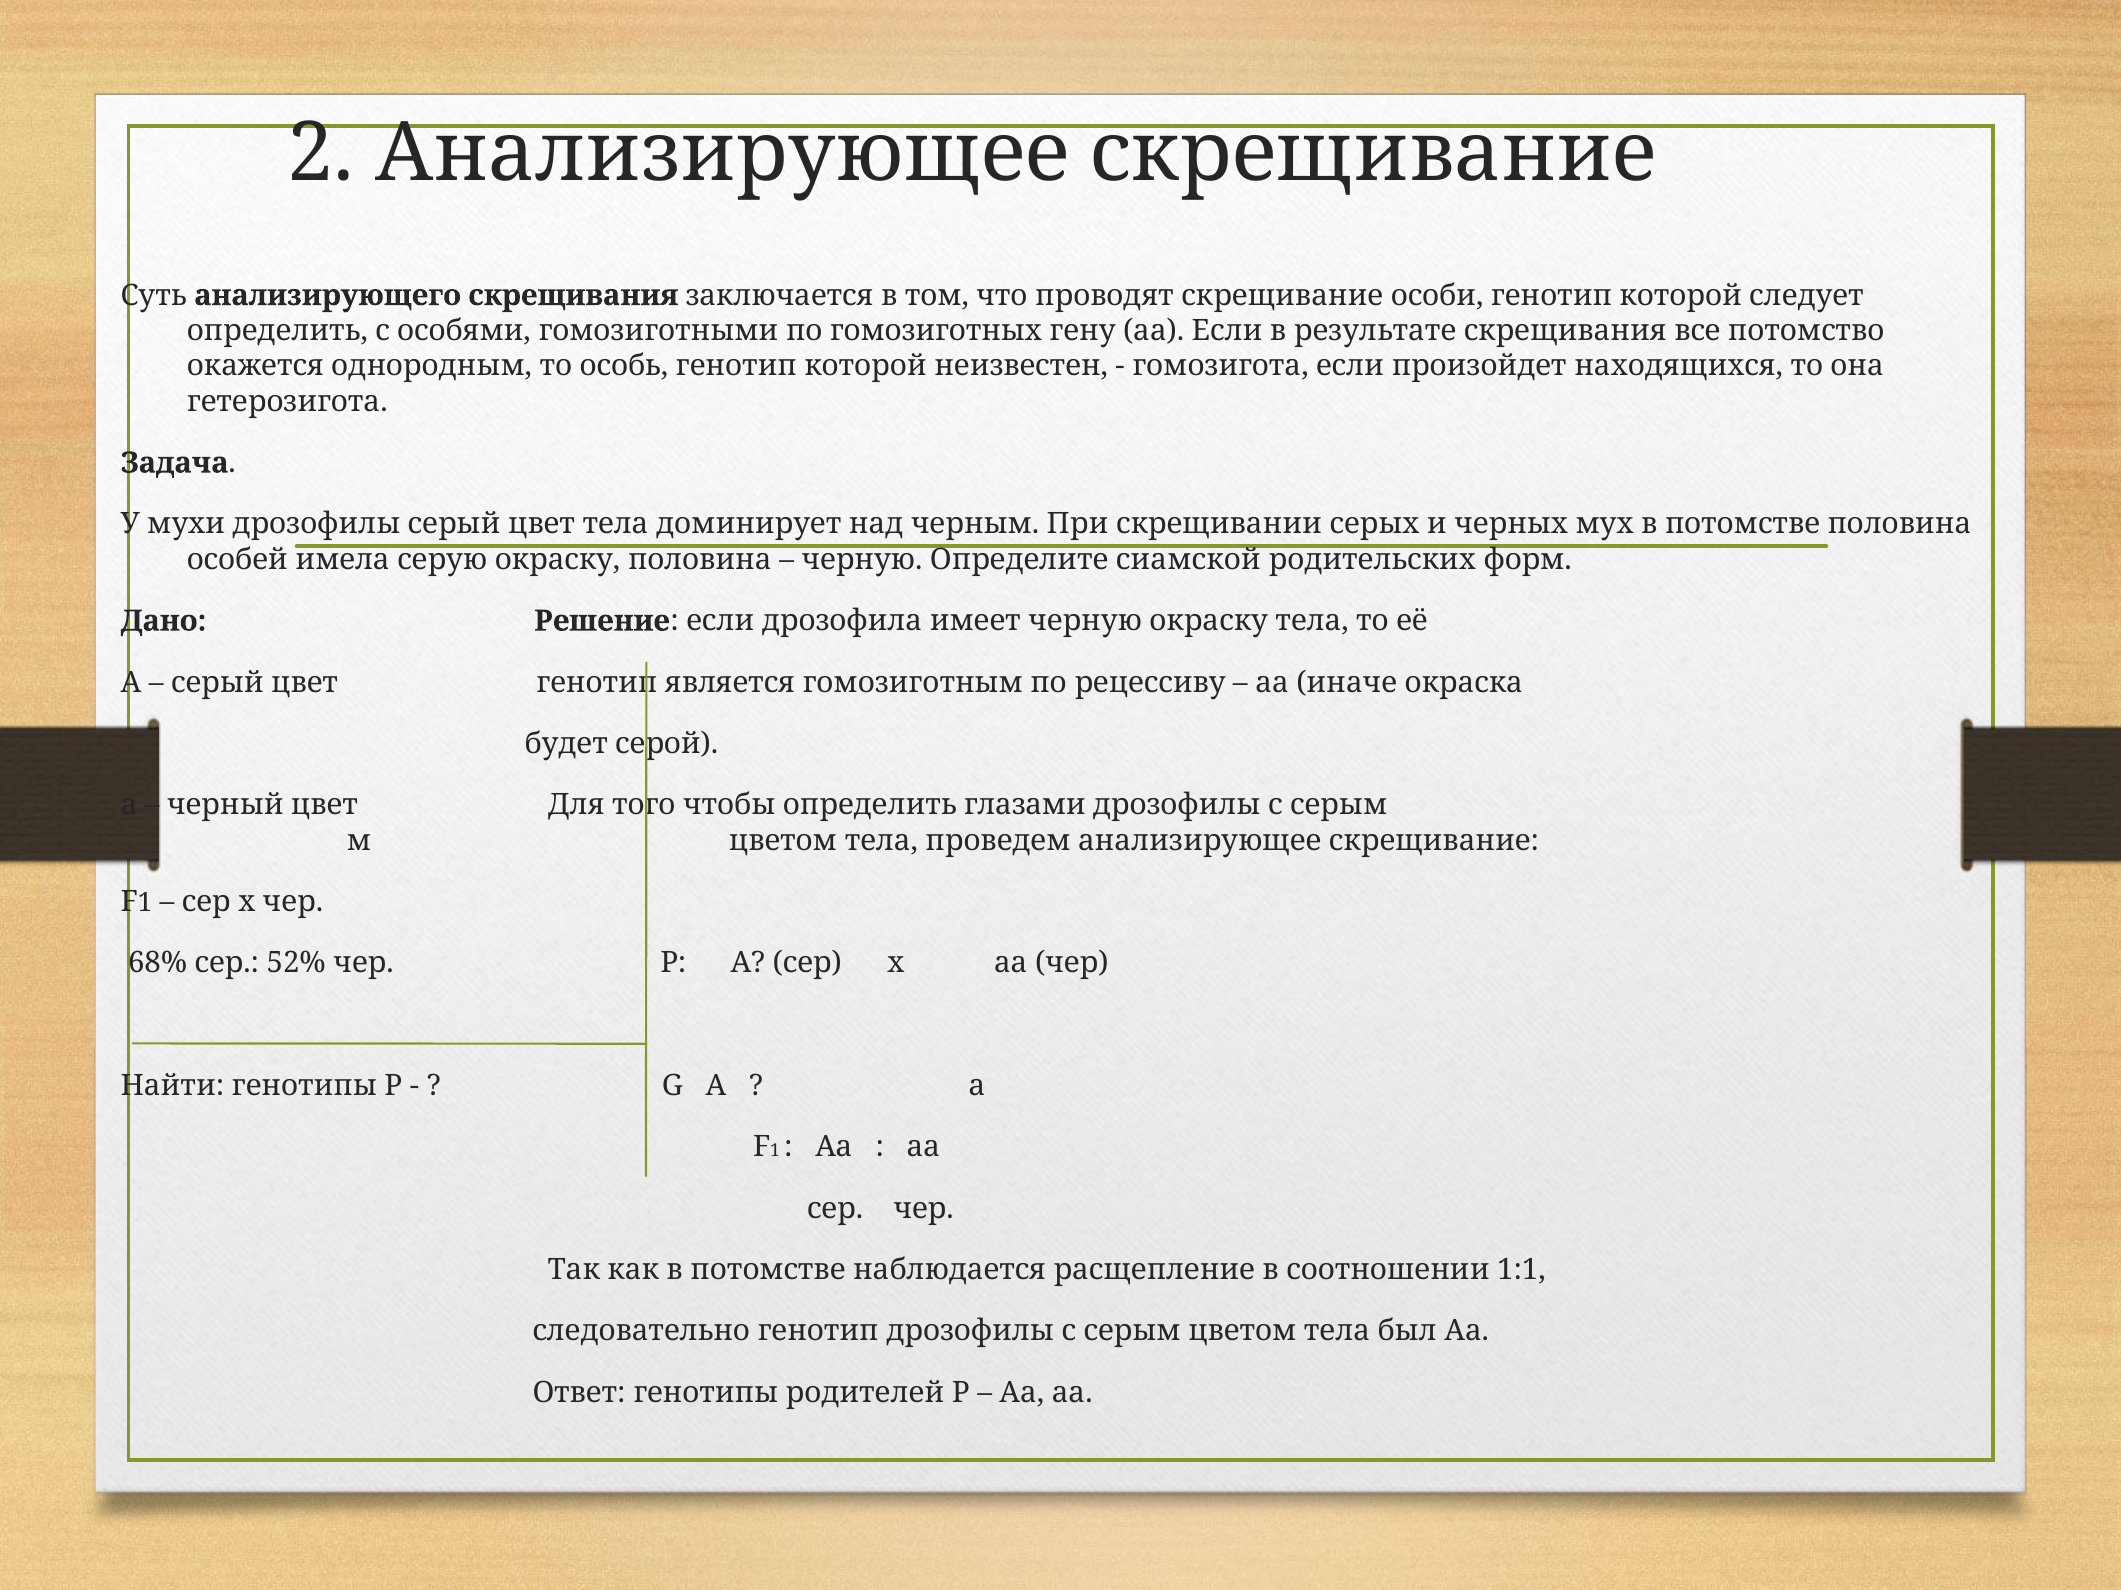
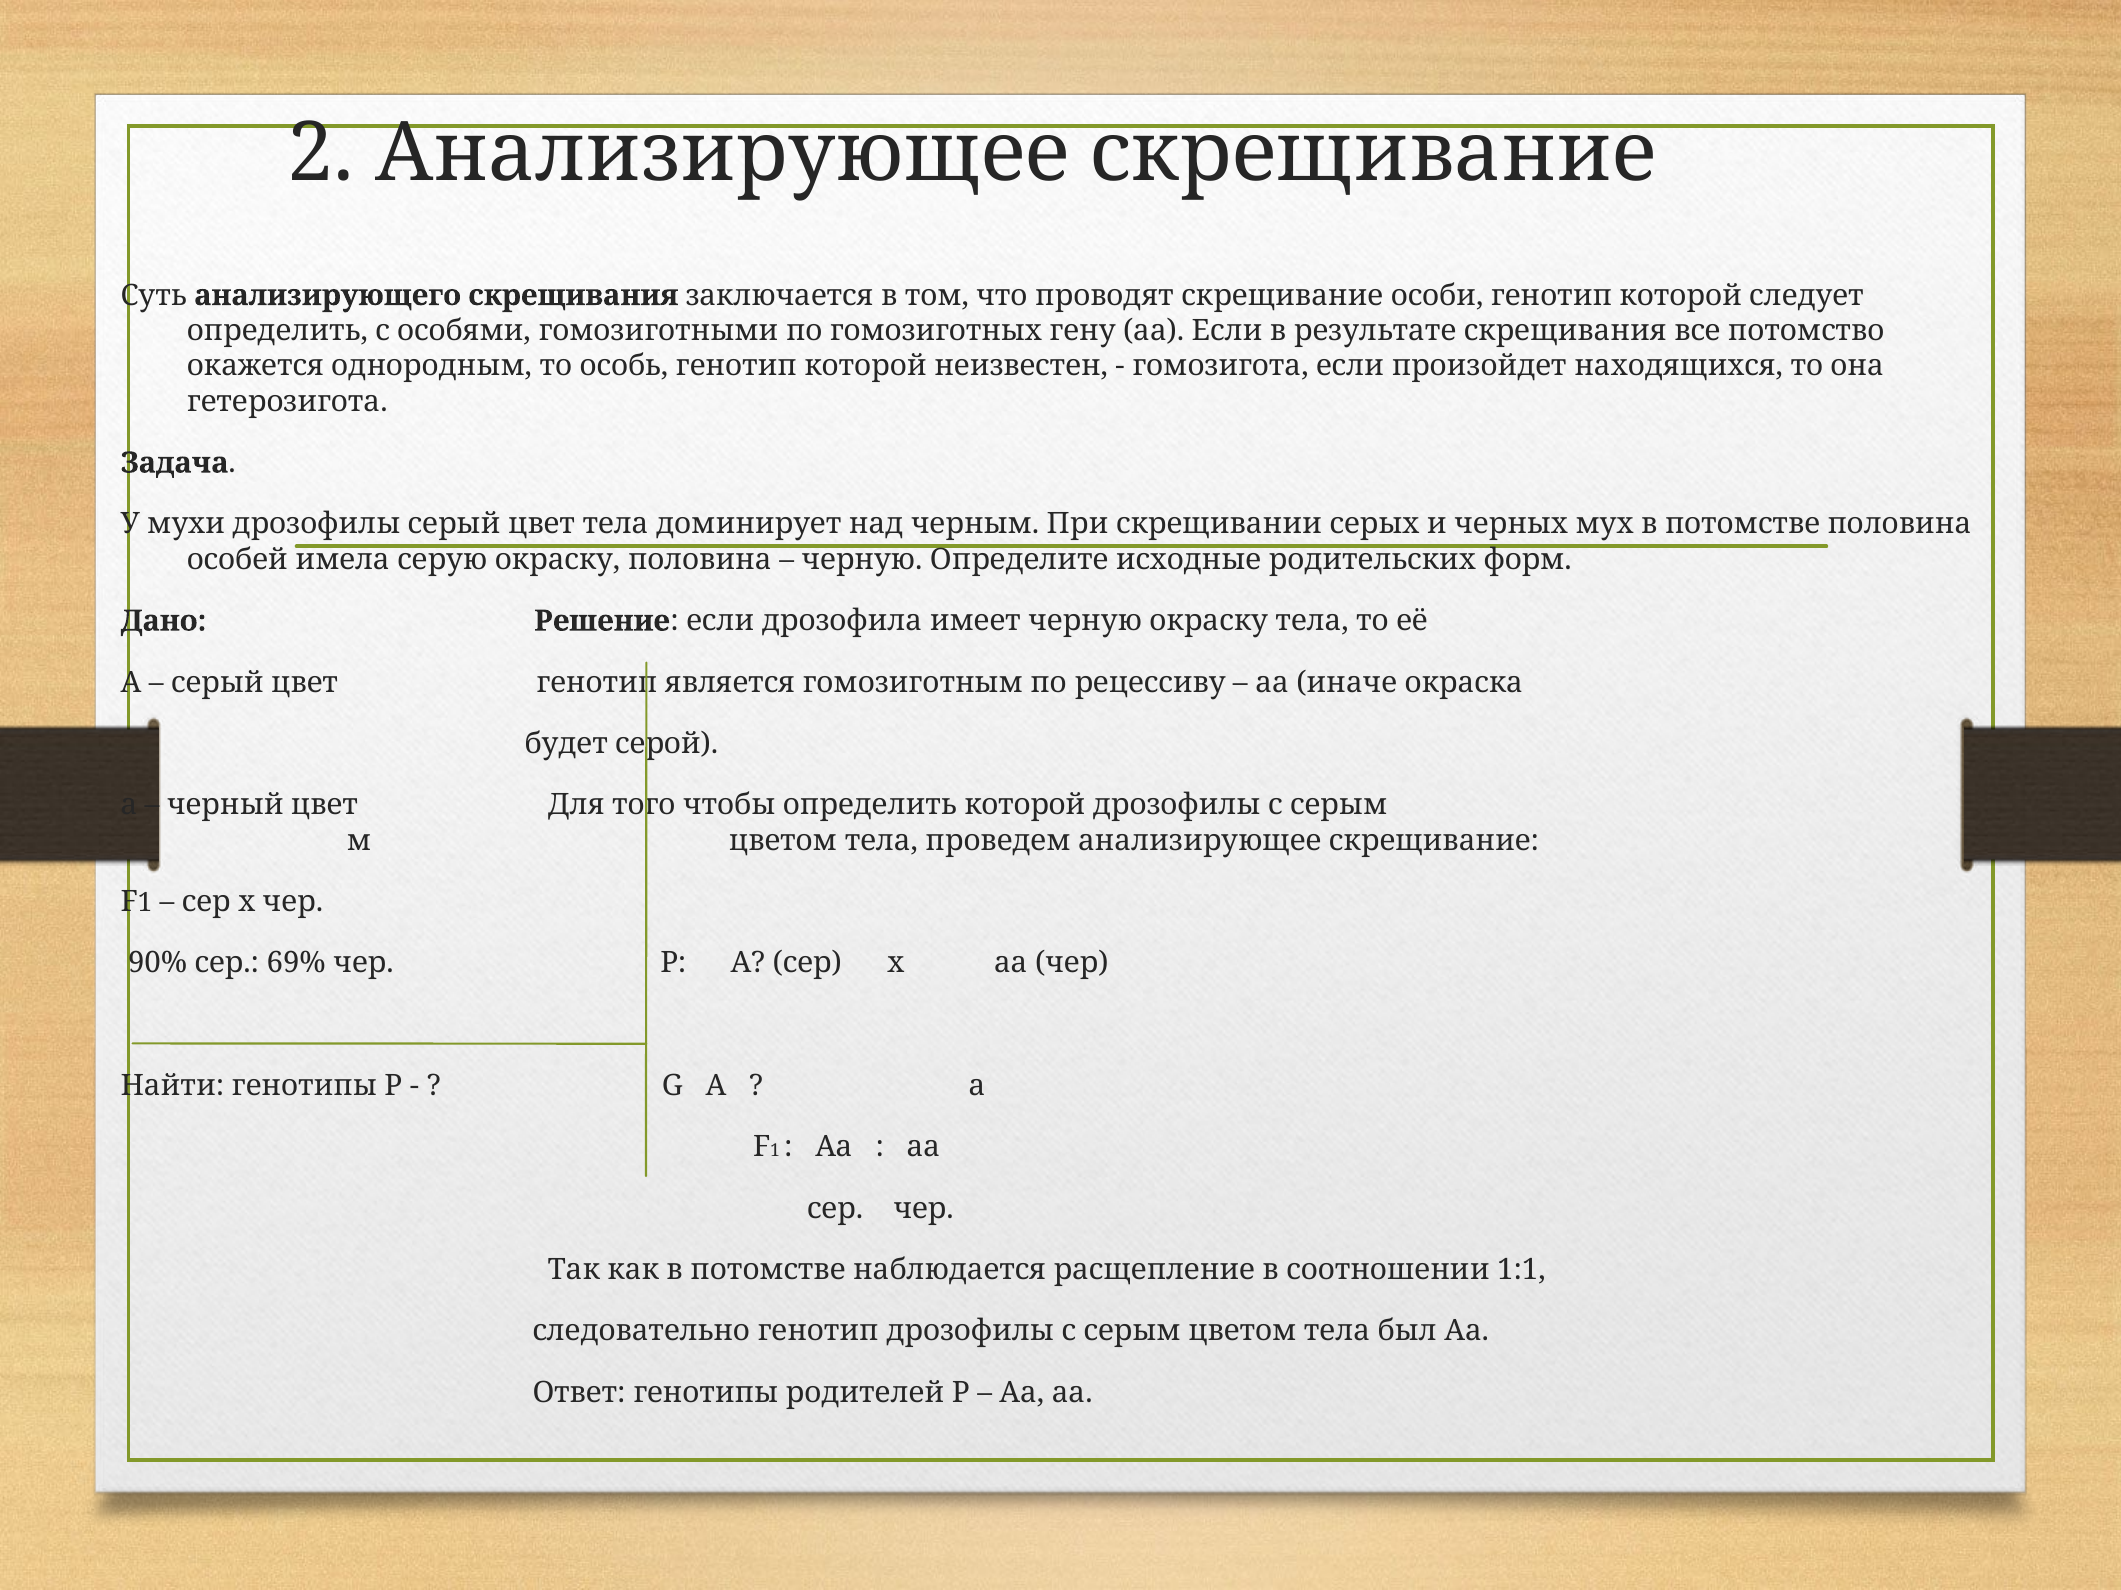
сиамской: сиамской -> исходные (1188, 560)
определить глазами: глазами -> которой (1025, 805)
68%: 68% -> 90% (158, 964)
52%: 52% -> 69% (296, 964)
